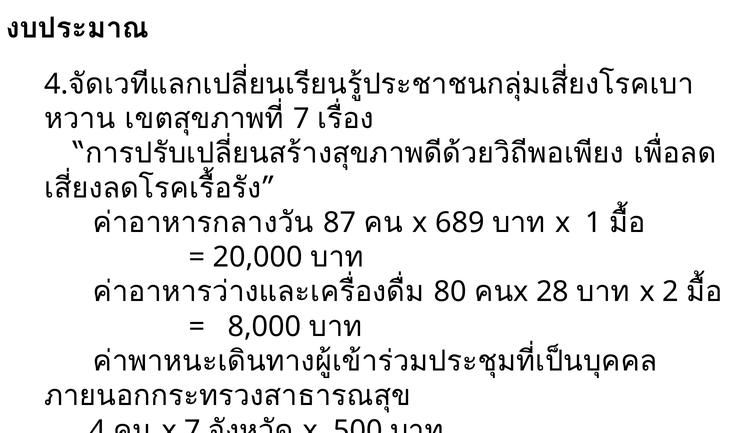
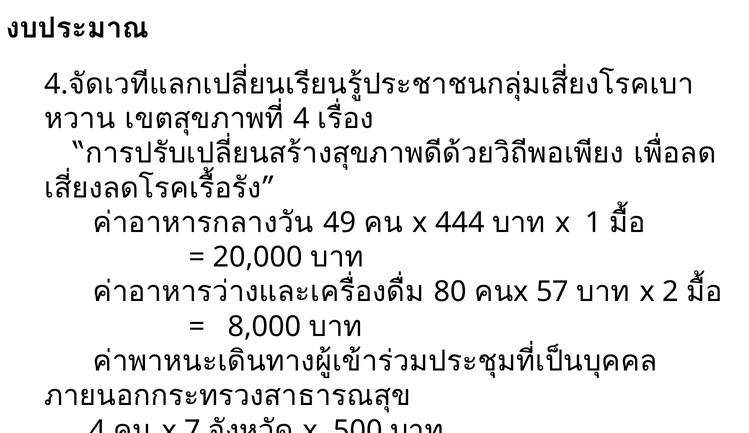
7: 7 -> 4 (302, 119)
87: 87 -> 49 (340, 222)
689: 689 -> 444 (460, 222)
28: 28 -> 57 (552, 291)
